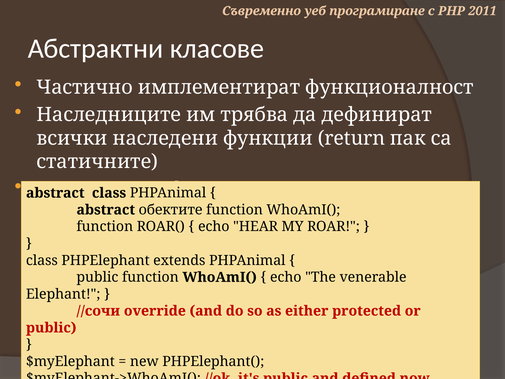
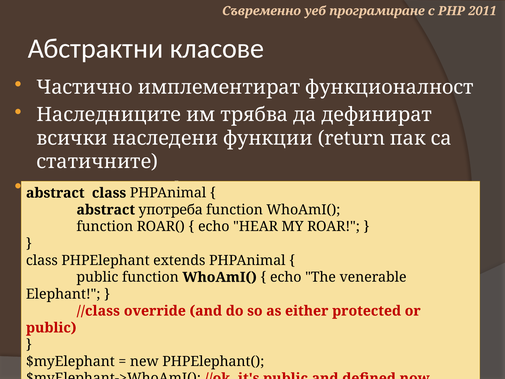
обектите: обектите -> употреба (171, 210)
//сочи: //сочи -> //class (98, 311)
